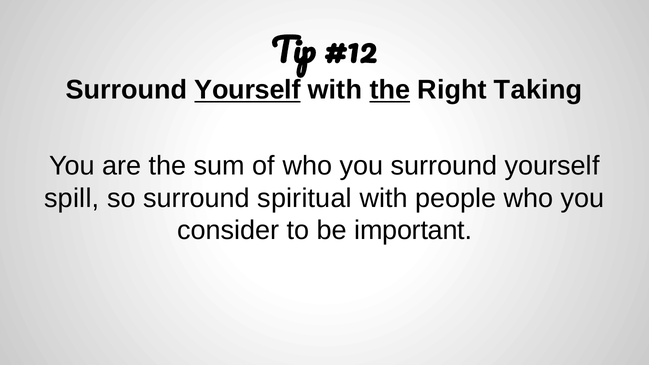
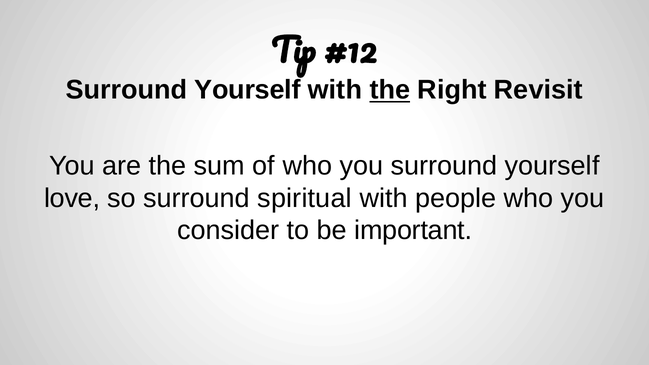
Yourself underline: present -> none (248, 90)
Taking: Taking -> Revisit (538, 90)
spill: spill -> love (72, 198)
